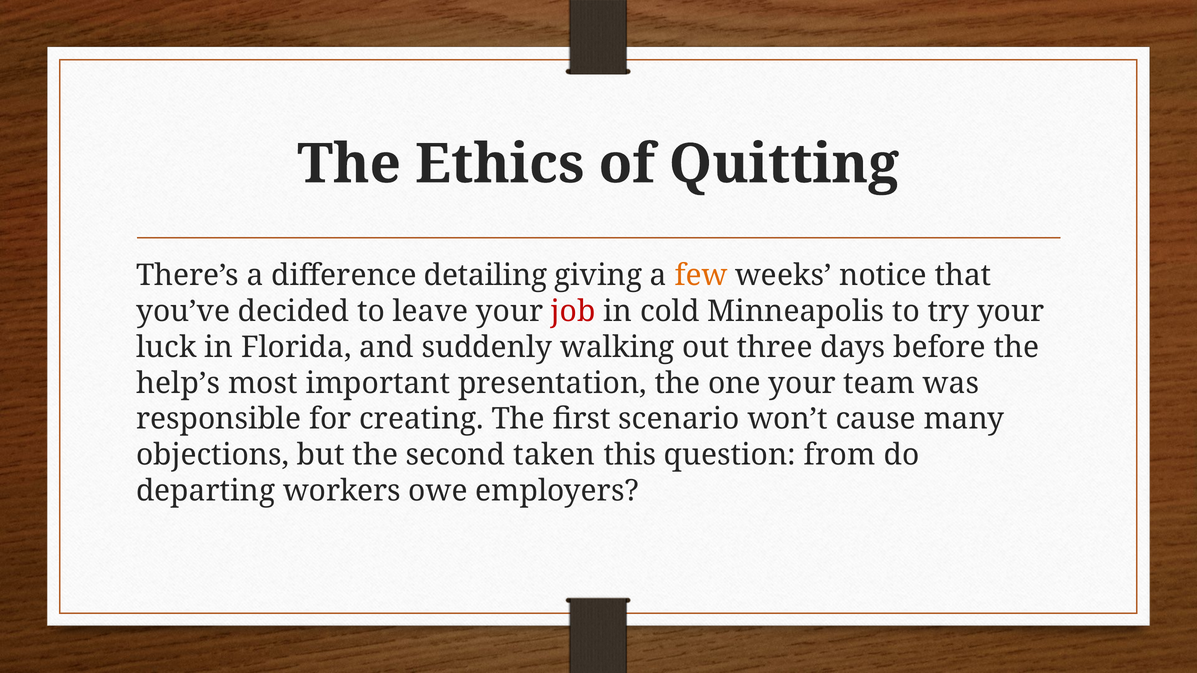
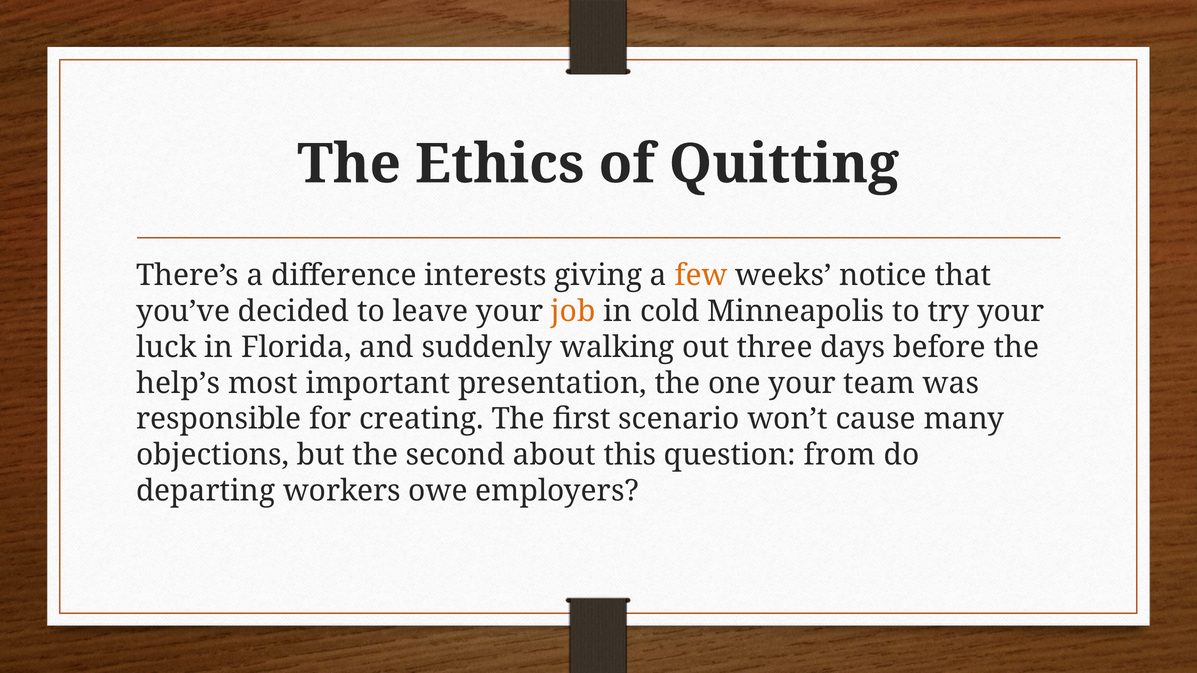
detailing: detailing -> interests (486, 276)
job colour: red -> orange (573, 312)
taken: taken -> about (554, 455)
